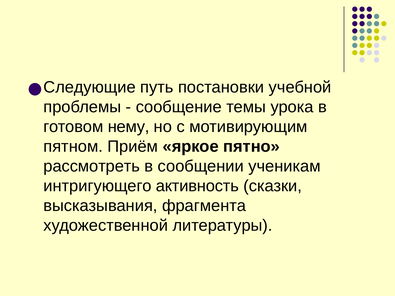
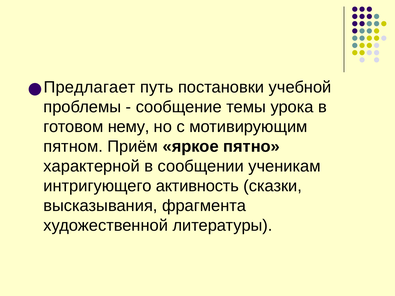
Следующие: Следующие -> Предлагает (89, 87)
рассмотреть: рассмотреть -> характерной (92, 166)
